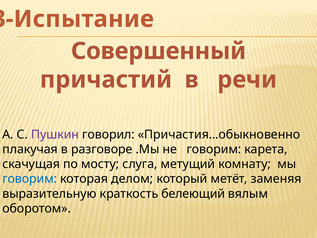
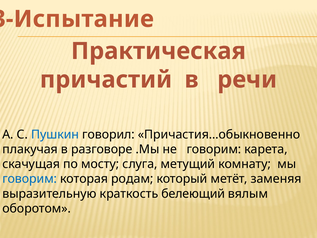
Совершенный: Совершенный -> Практическая (158, 51)
Пушкин colour: purple -> blue (55, 134)
делом: делом -> родам (132, 179)
